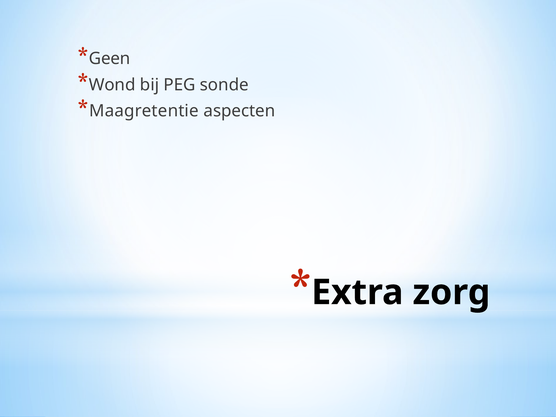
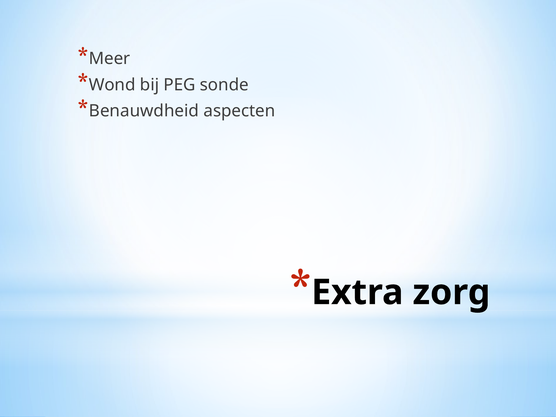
Geen: Geen -> Meer (110, 59)
Maagretentie: Maagretentie -> Benauwdheid (144, 111)
